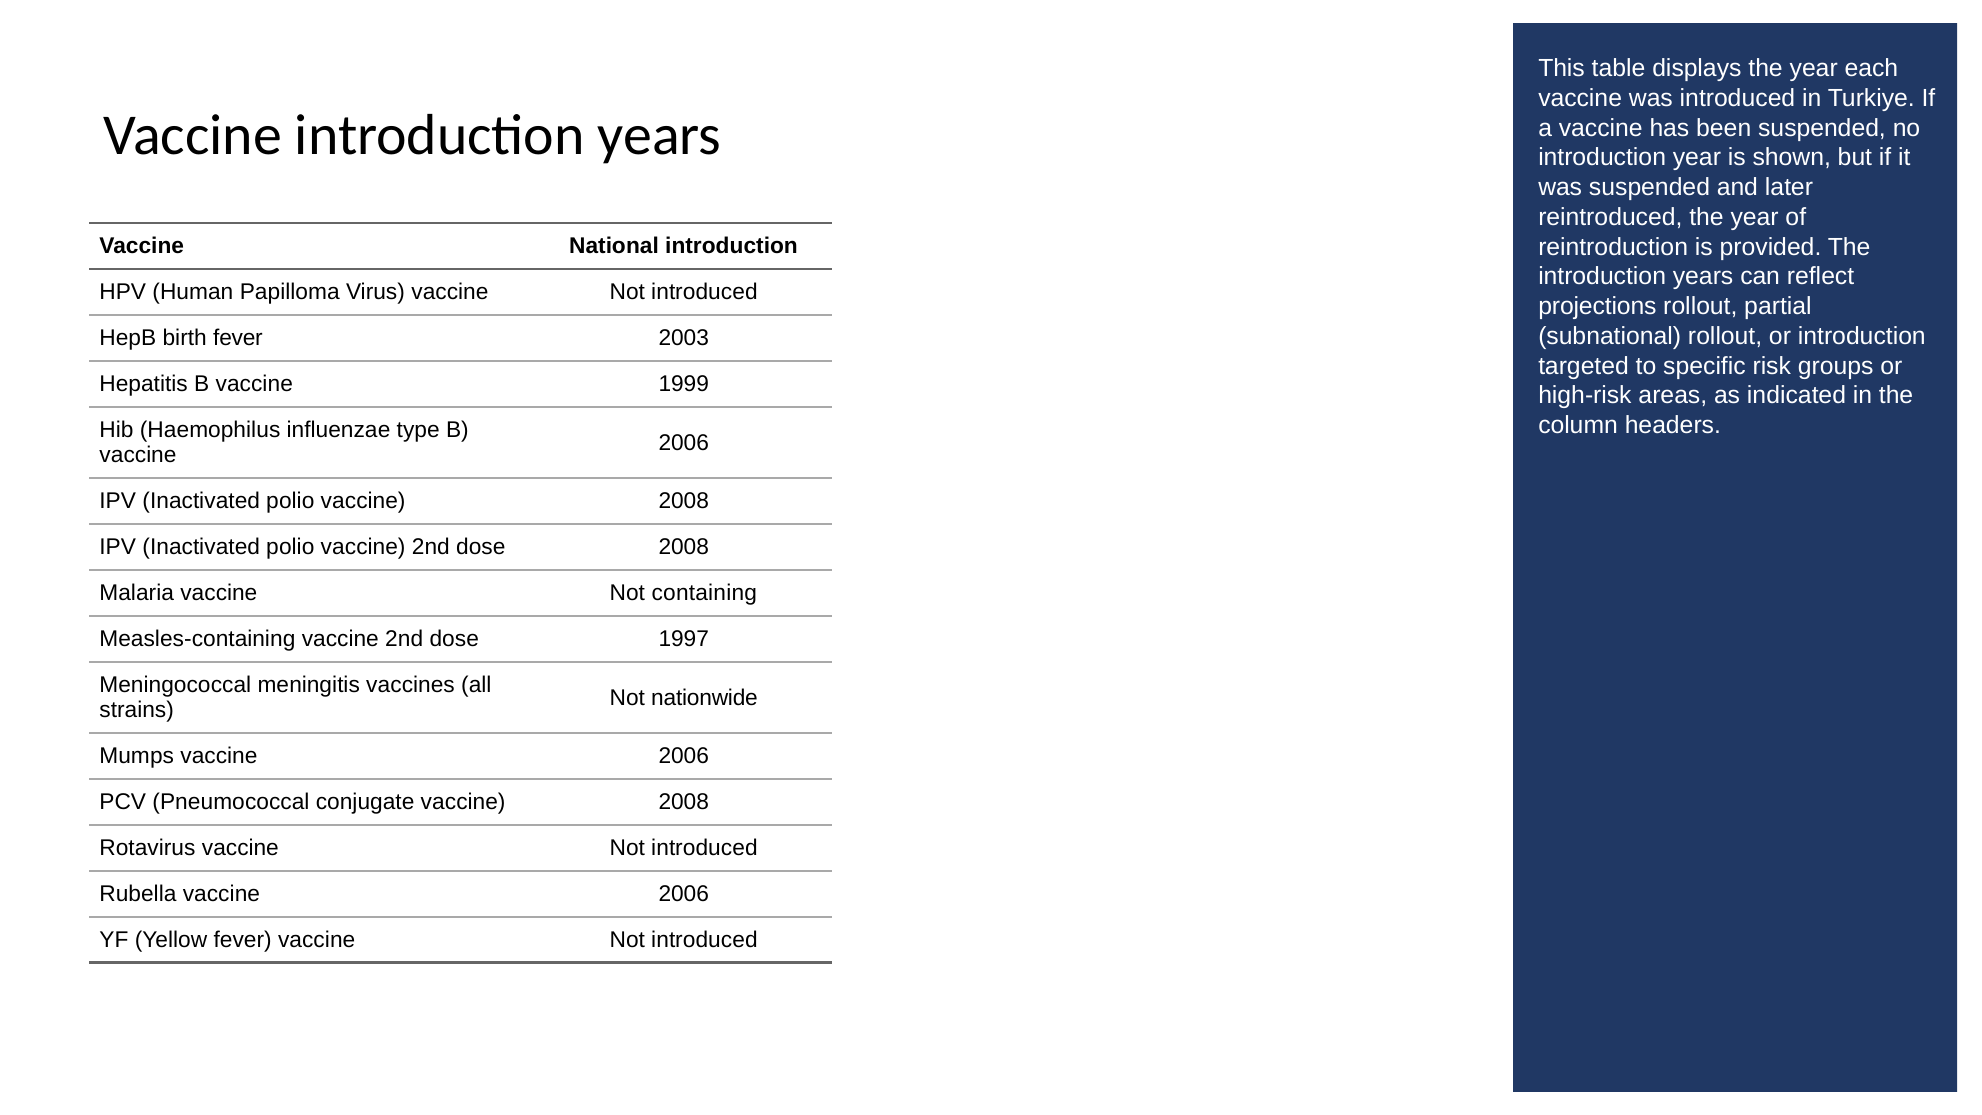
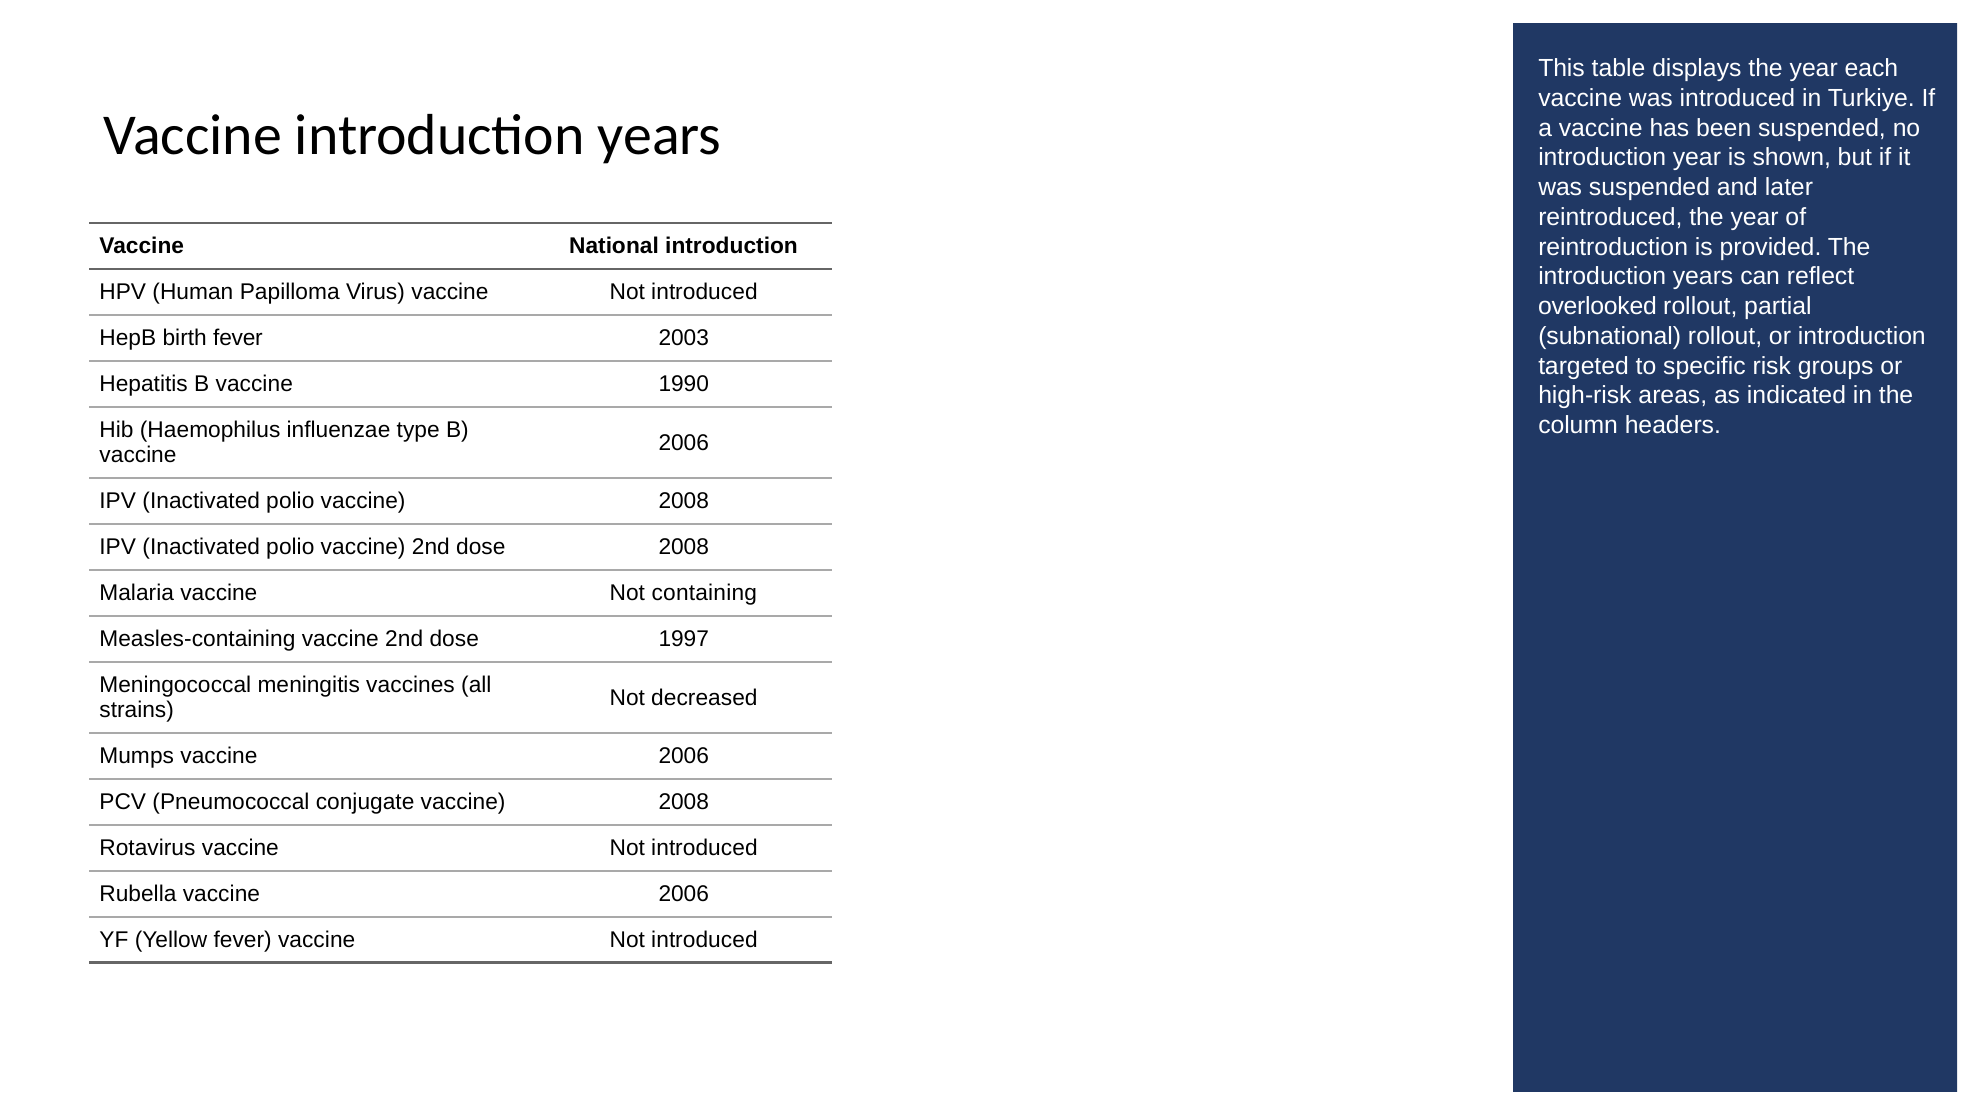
projections: projections -> overlooked (1597, 306)
1999: 1999 -> 1990 (684, 384)
nationwide: nationwide -> decreased (704, 698)
